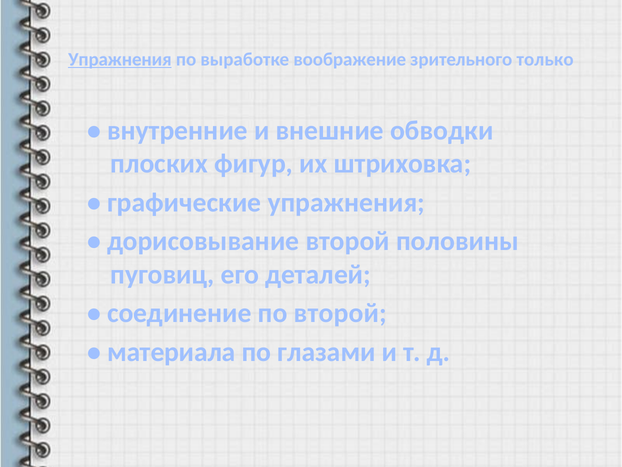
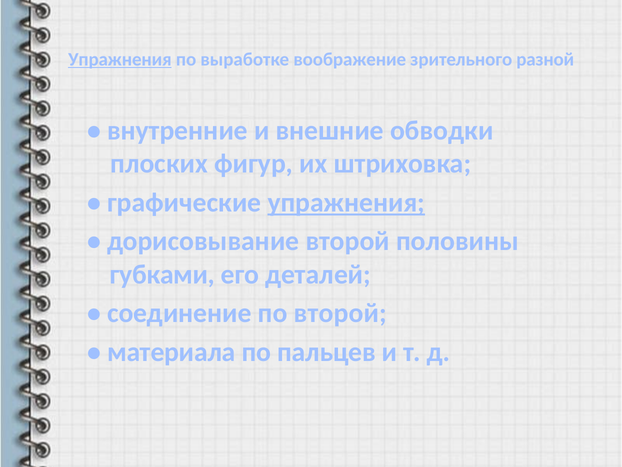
только: только -> разной (545, 59)
упражнения underline: none -> present (346, 202)
пуговиц: пуговиц -> губками (163, 274)
глазами: глазами -> пальцев (327, 352)
